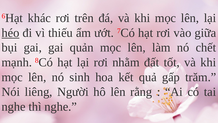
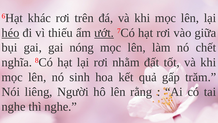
ướt underline: none -> present (104, 33)
quản: quản -> nóng (82, 47)
mạnh: mạnh -> nghĩa (17, 62)
